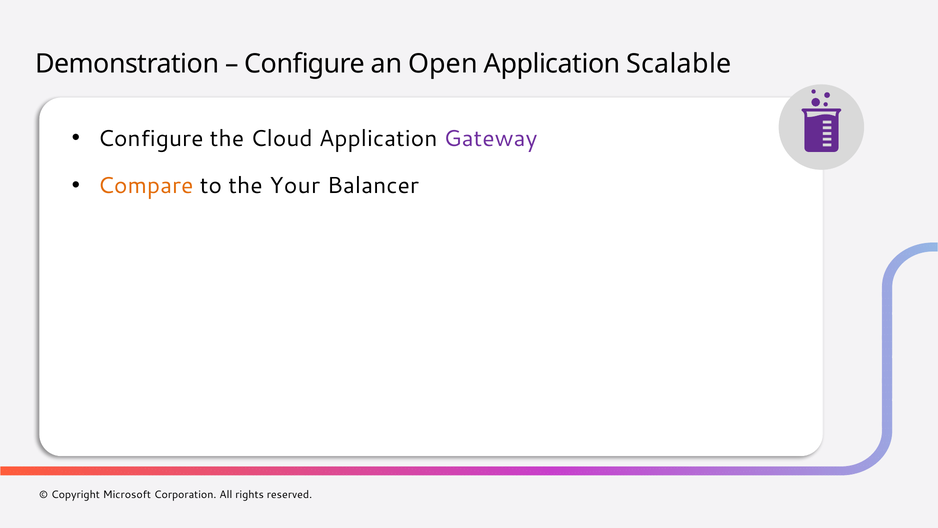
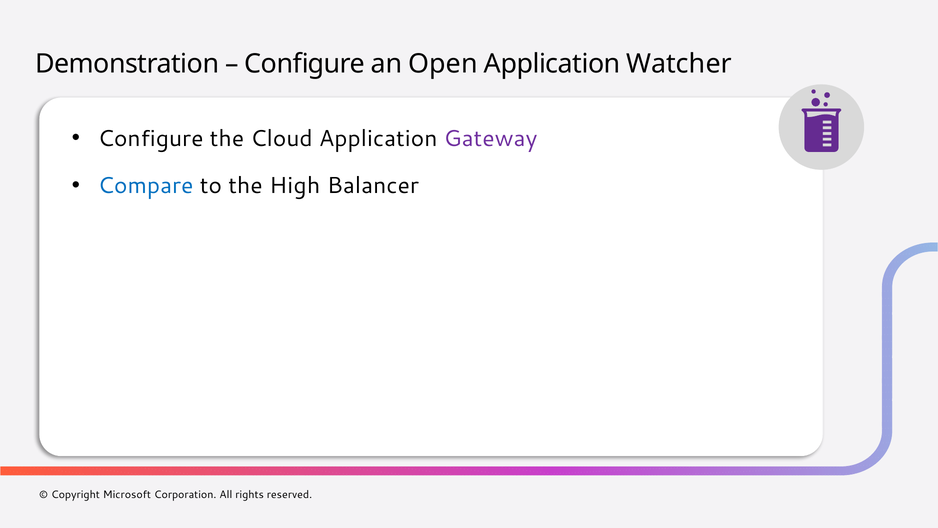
Scalable: Scalable -> Watcher (679, 64)
Compare colour: orange -> blue (146, 186)
Your: Your -> High (295, 186)
